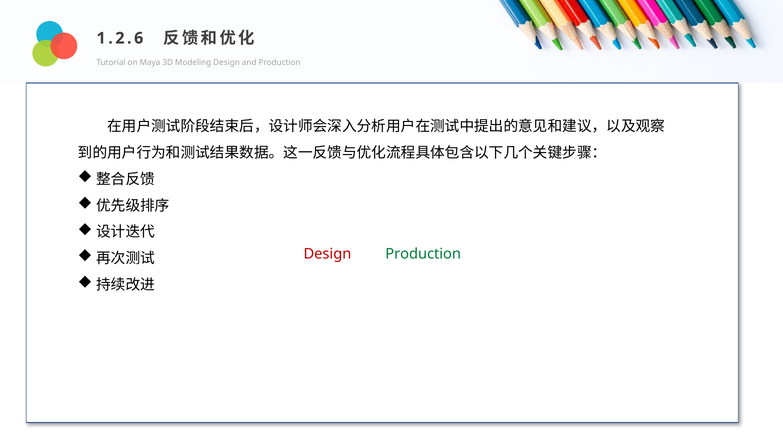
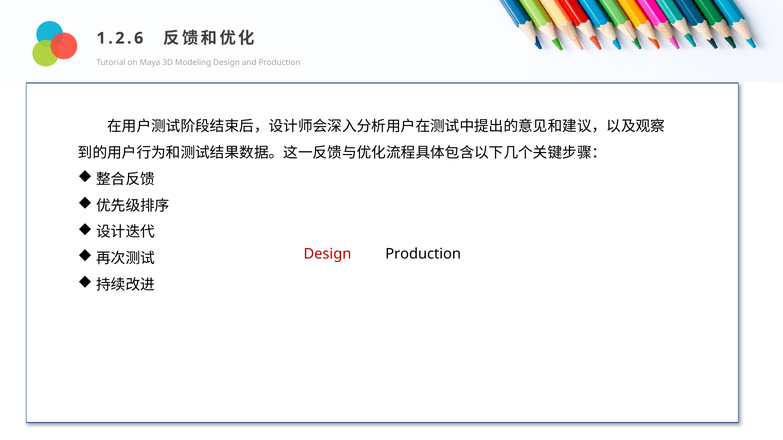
Production colour: green -> black (423, 254)
